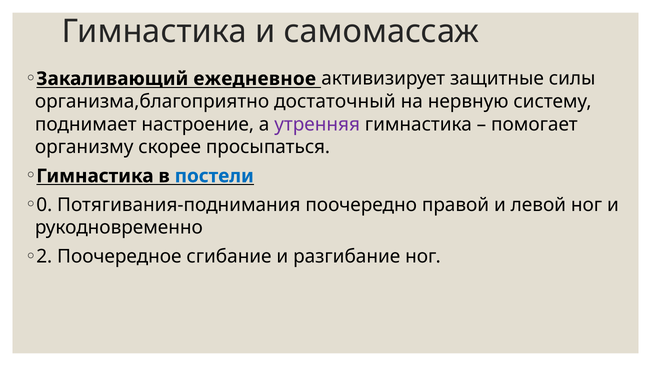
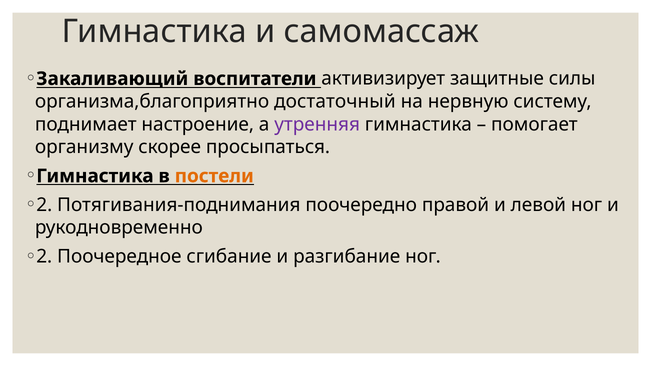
ежедневное: ежедневное -> воспитатели (255, 79)
постели colour: blue -> orange (214, 176)
0: 0 -> 2 (44, 205)
